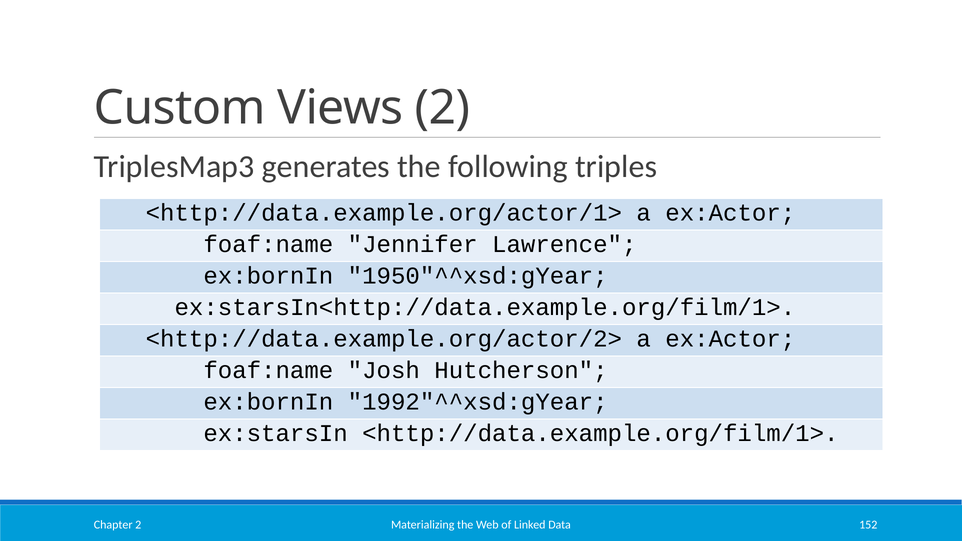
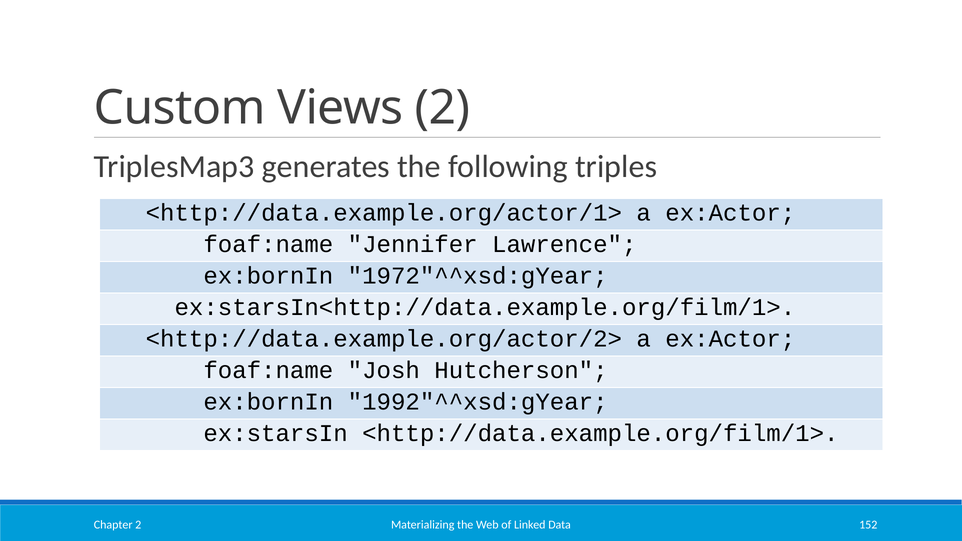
1950"^^xsd:gYear: 1950"^^xsd:gYear -> 1972"^^xsd:gYear (478, 276)
